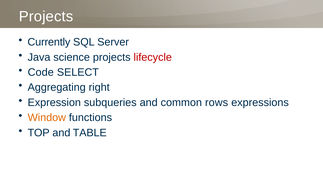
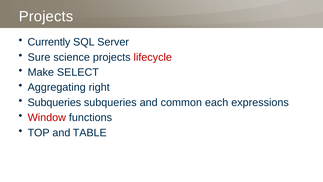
Java: Java -> Sure (39, 57)
Code: Code -> Make (41, 72)
Expression: Expression -> Subqueries (54, 102)
rows: rows -> each (217, 102)
Window colour: orange -> red (47, 117)
